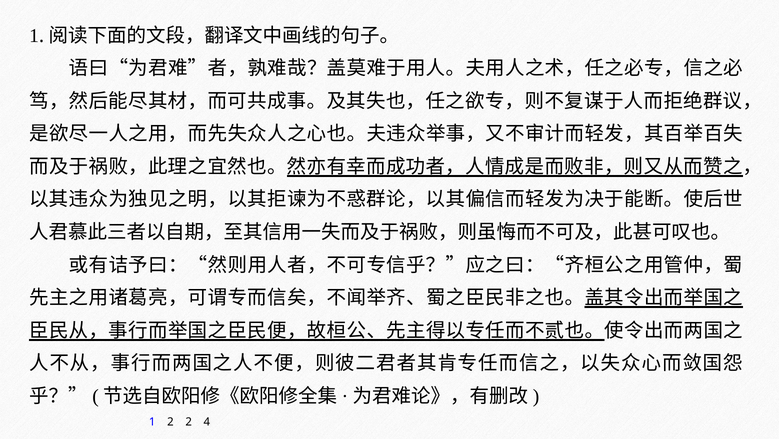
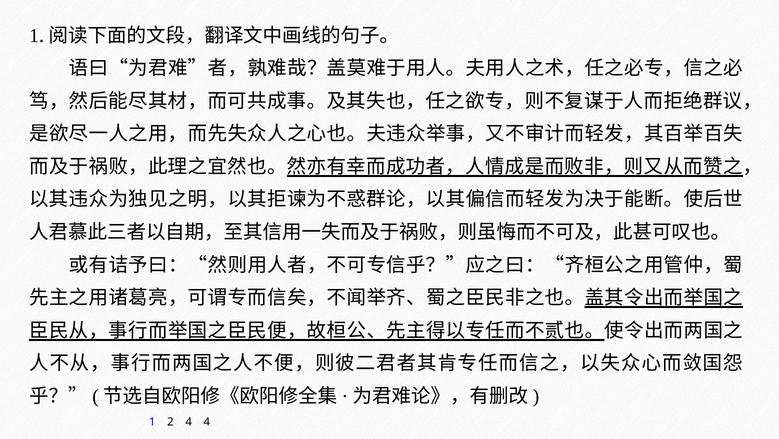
2 2: 2 -> 4 (189, 421)
